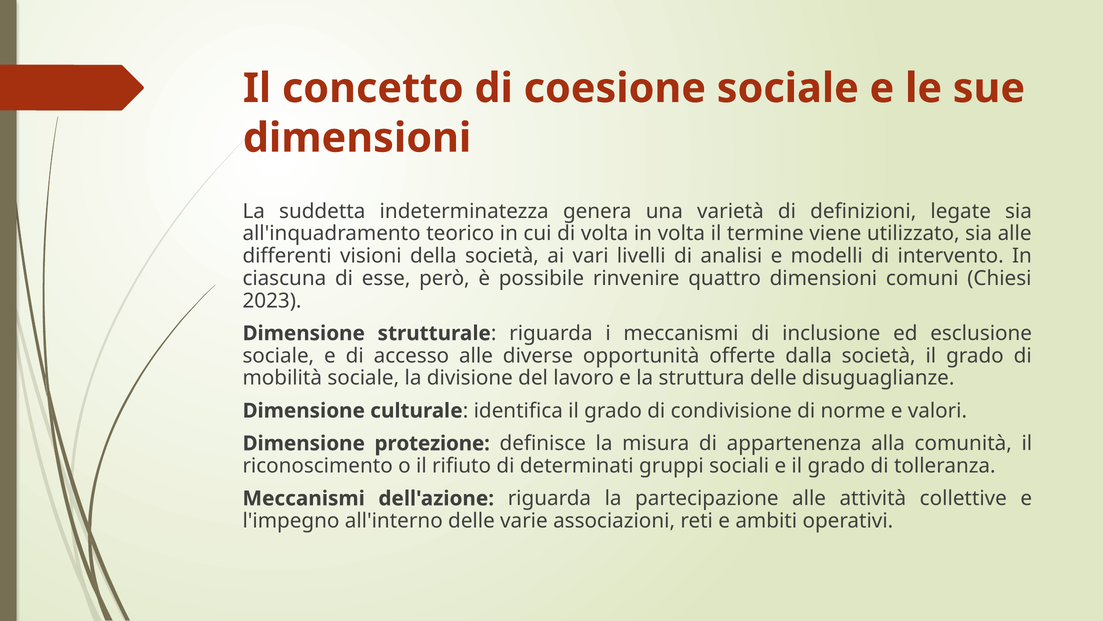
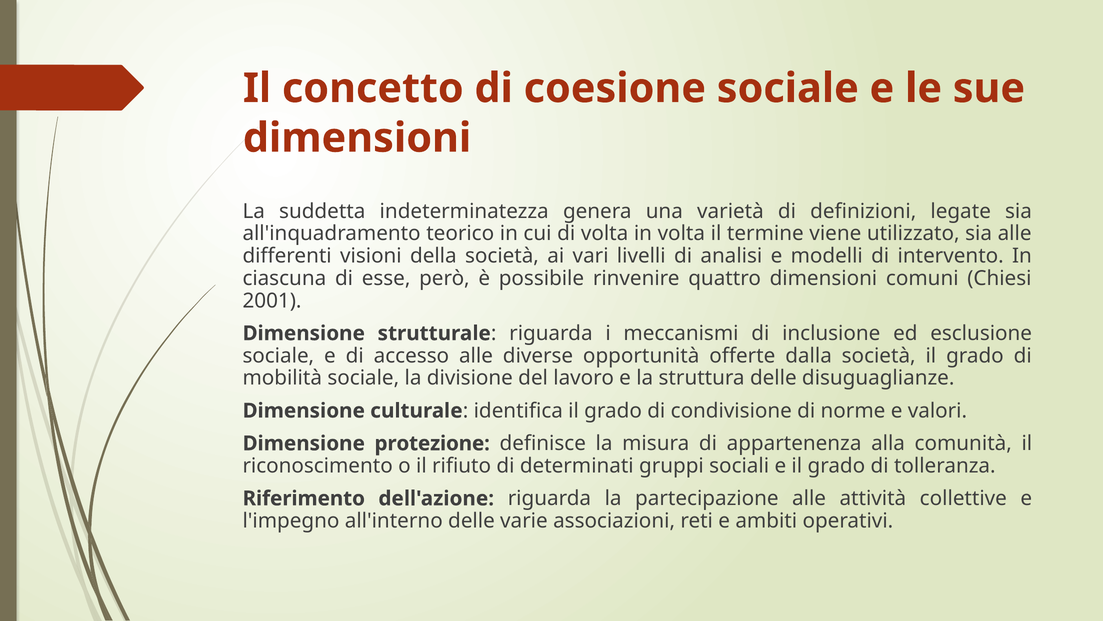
2023: 2023 -> 2001 (272, 300)
Meccanismi: Meccanismi -> Riferimento (304, 498)
